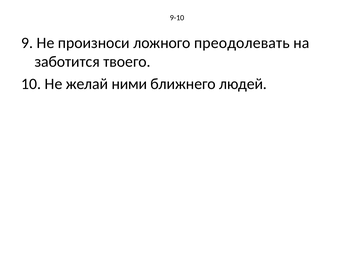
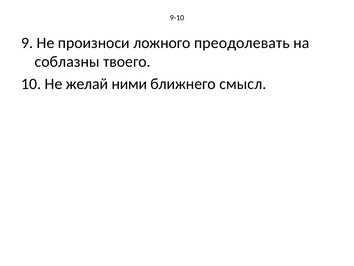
заботится: заботится -> соблазны (67, 62)
людей: людей -> смысл (243, 84)
